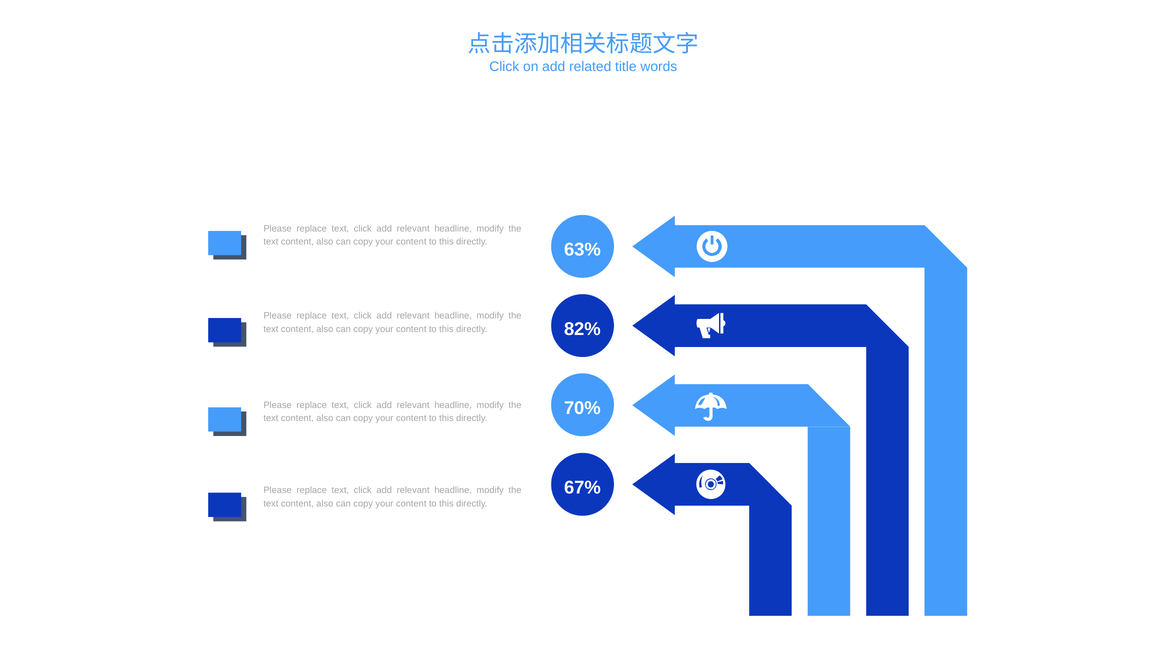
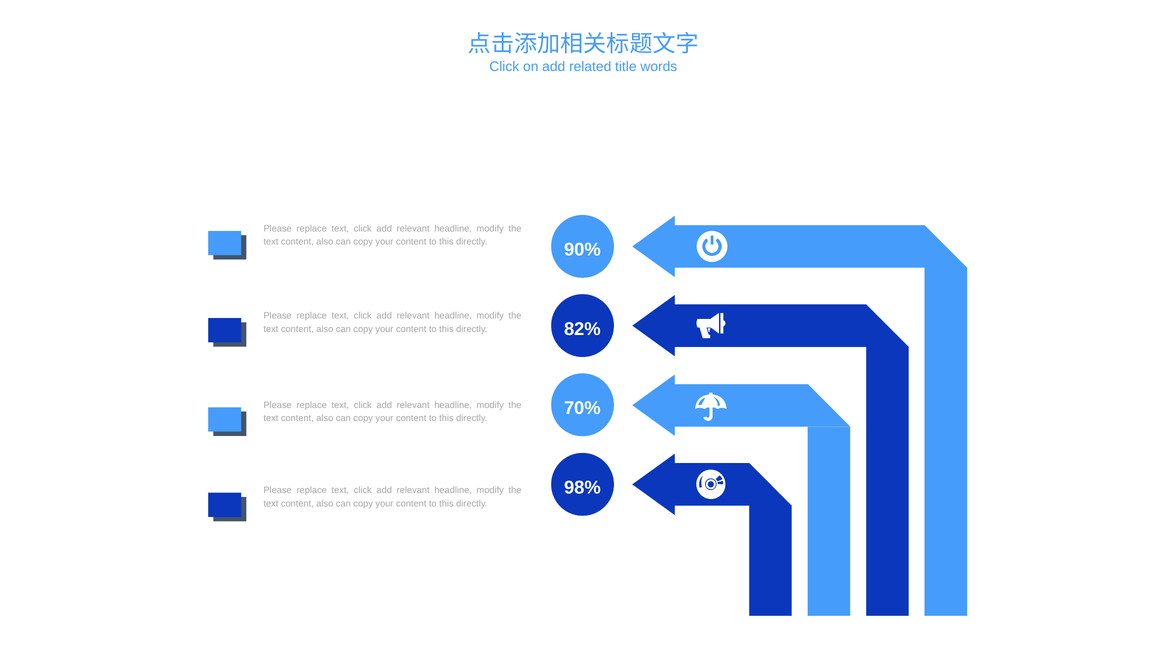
63%: 63% -> 90% (582, 250)
67%: 67% -> 98% (582, 487)
